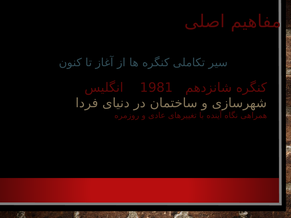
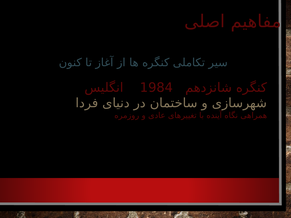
1981: 1981 -> 1984 (156, 88)
